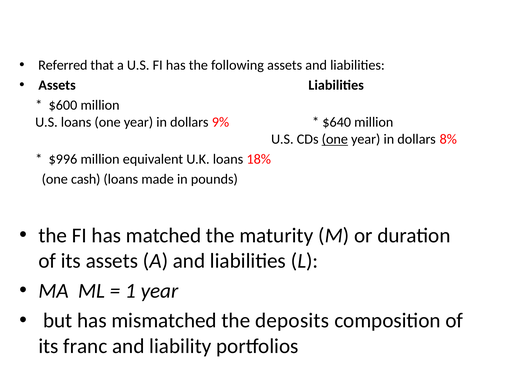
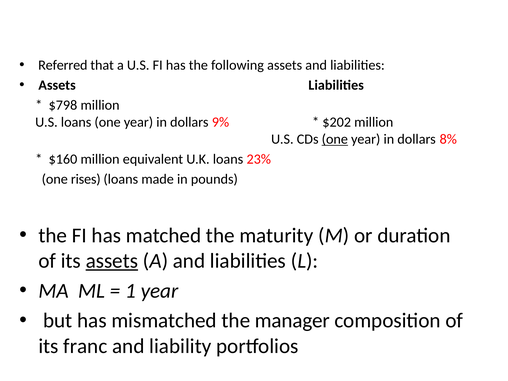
$600: $600 -> $798 (63, 105)
$640: $640 -> $202 (337, 122)
$996: $996 -> $160 (63, 159)
18%: 18% -> 23% (259, 159)
cash: cash -> rises (86, 179)
assets underline: none -> present (112, 261)
deposits: deposits -> manager (292, 321)
